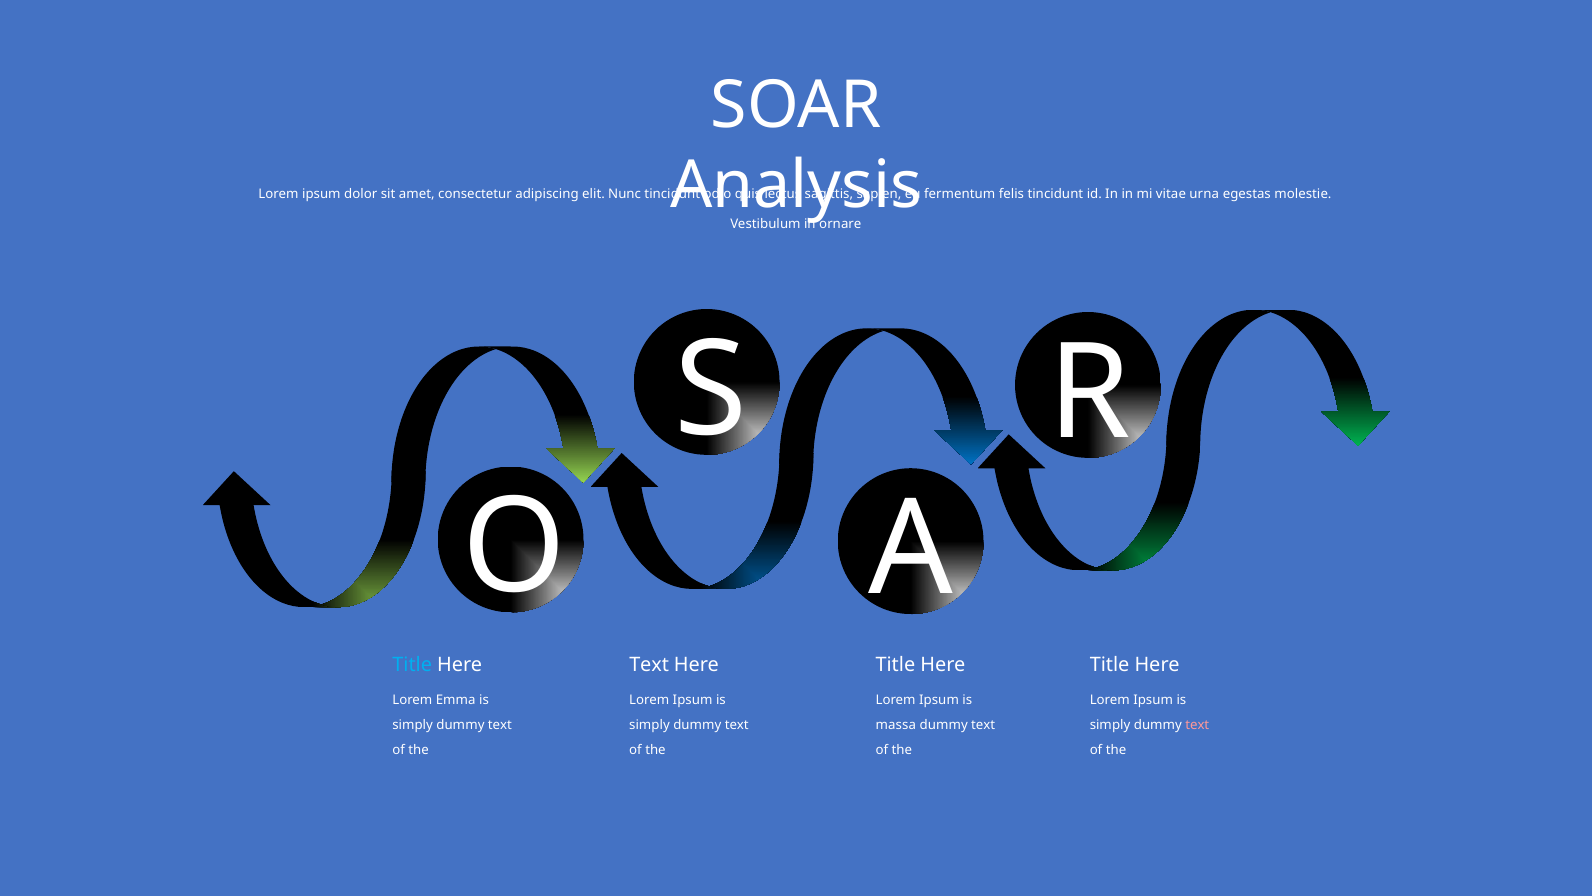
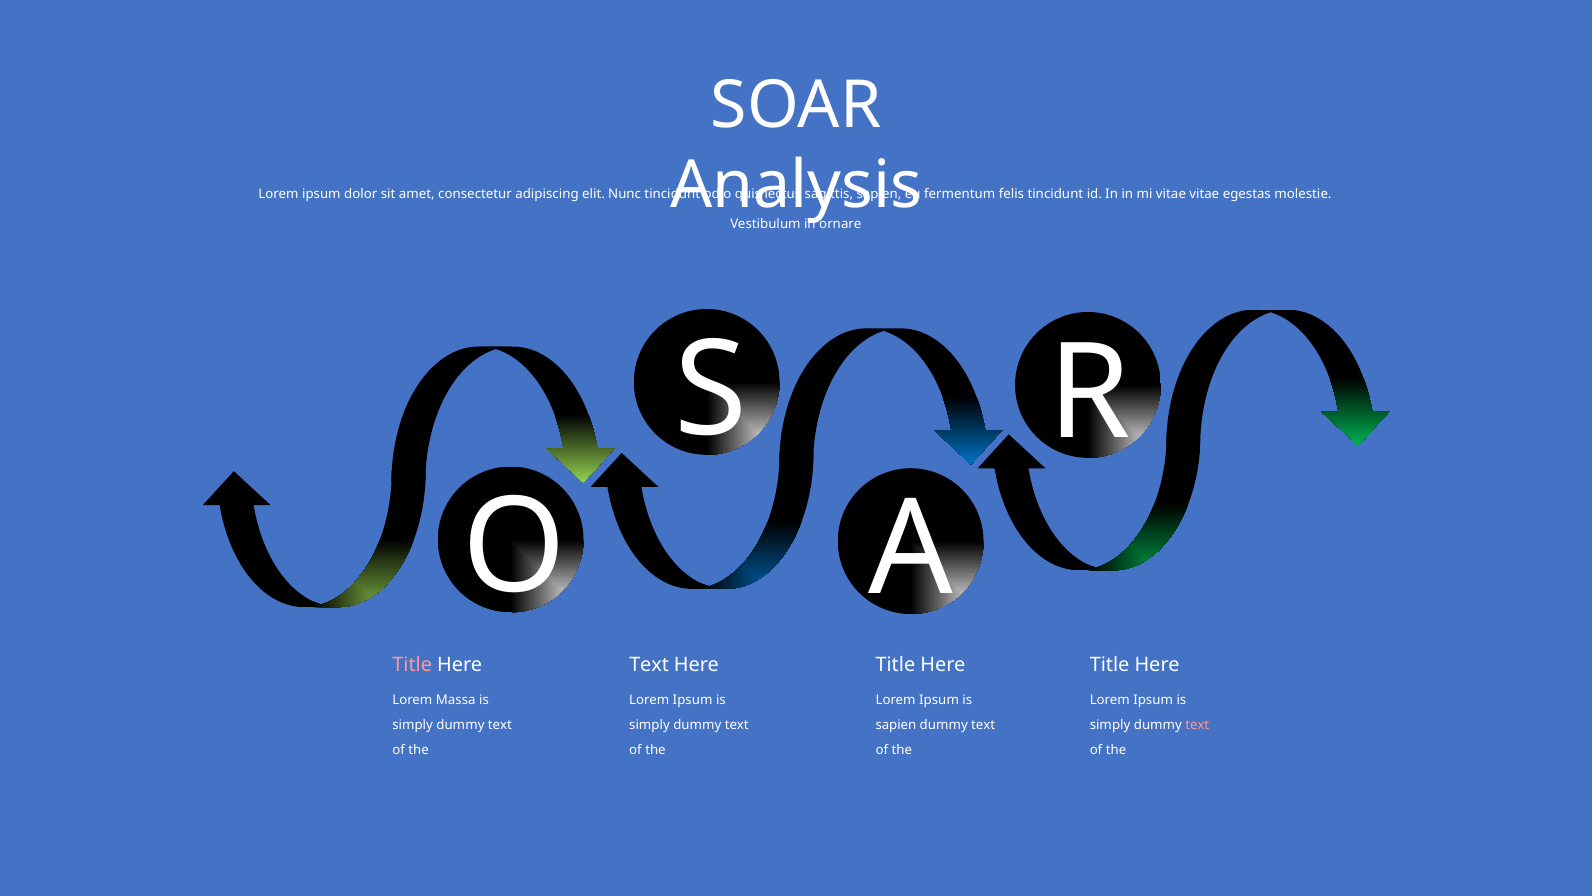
vitae urna: urna -> vitae (1204, 194)
Title colour: light blue -> pink (412, 664)
Emma: Emma -> Massa (456, 700)
massa: massa -> sapien (896, 725)
